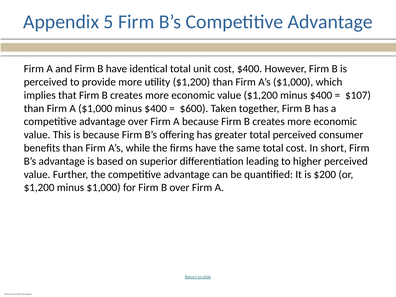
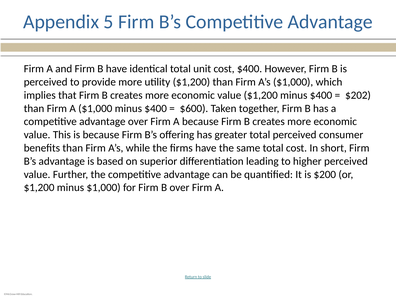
$107: $107 -> $202 (358, 95)
